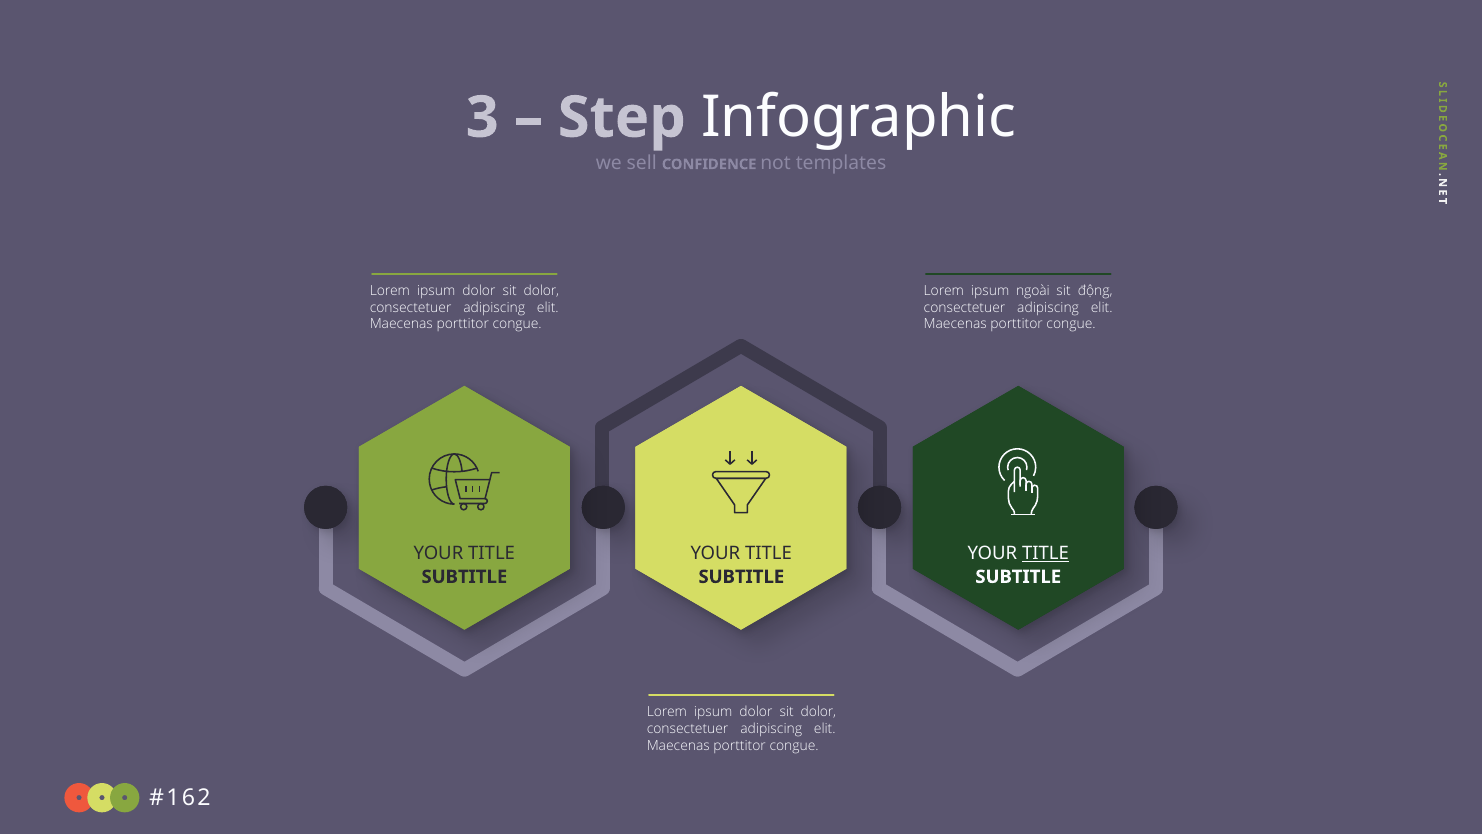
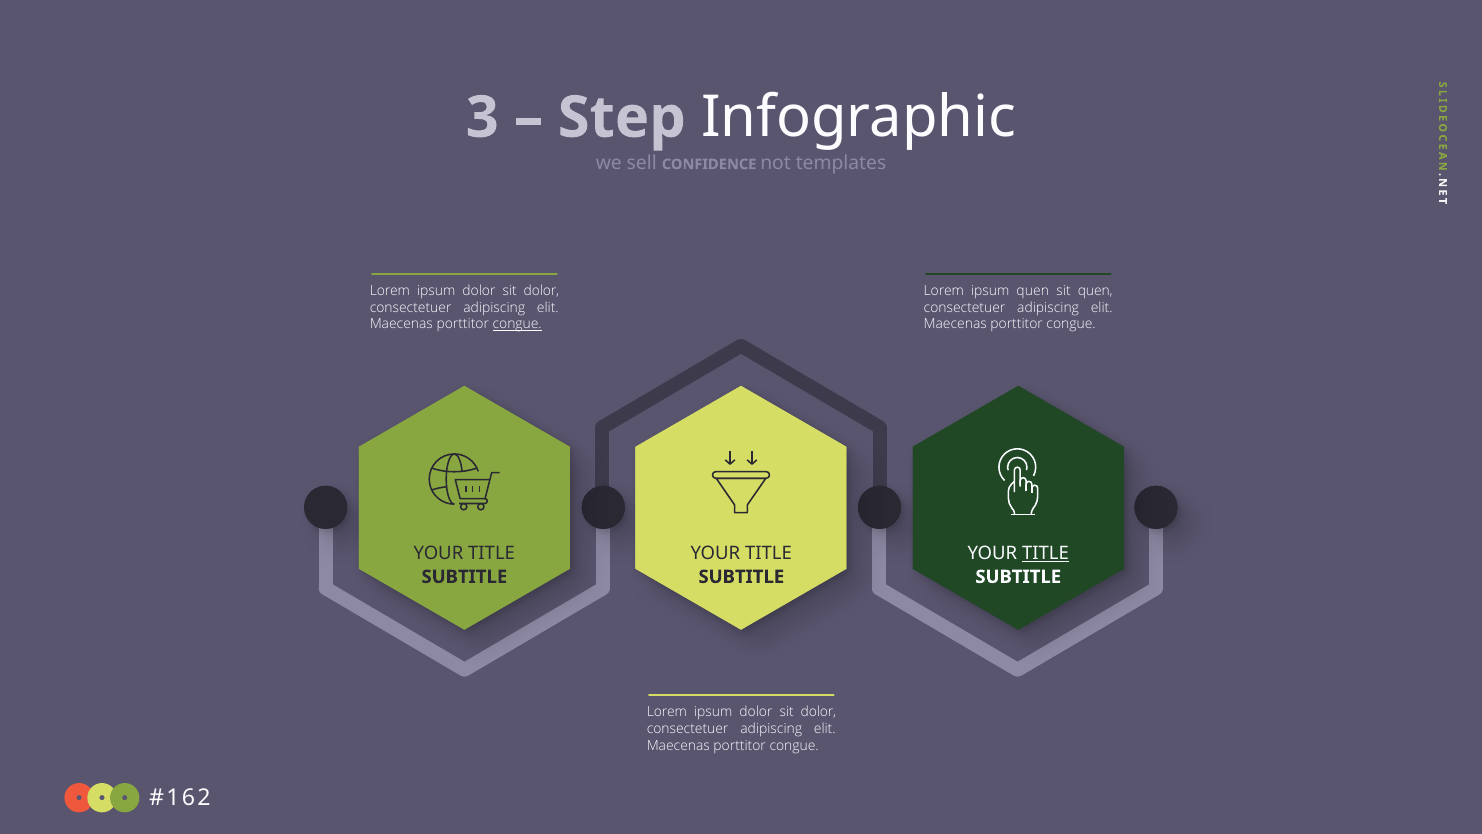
ipsum ngoài: ngoài -> quen (1033, 291)
sit động: động -> quen (1095, 291)
congue underline: none -> present (517, 324)
